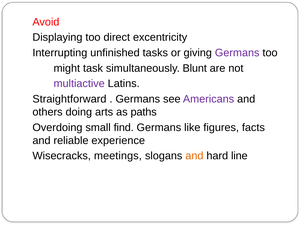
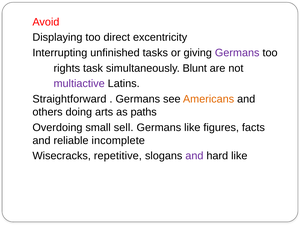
might: might -> rights (67, 68)
Americans colour: purple -> orange (209, 99)
find: find -> sell (124, 127)
experience: experience -> incomplete (118, 140)
meetings: meetings -> repetitive (118, 156)
and colour: orange -> purple (194, 156)
hard line: line -> like (239, 156)
